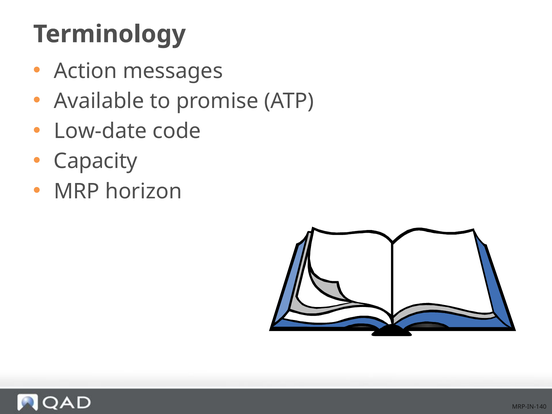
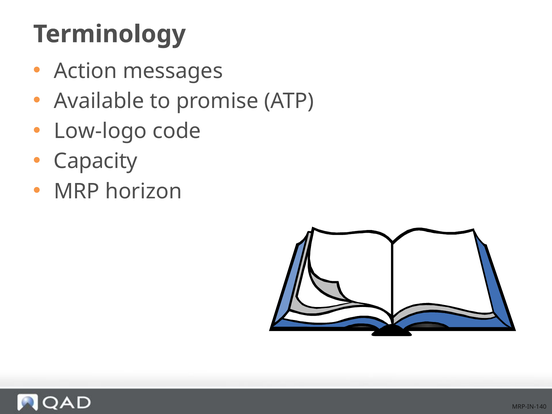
Low-date: Low-date -> Low-logo (100, 131)
